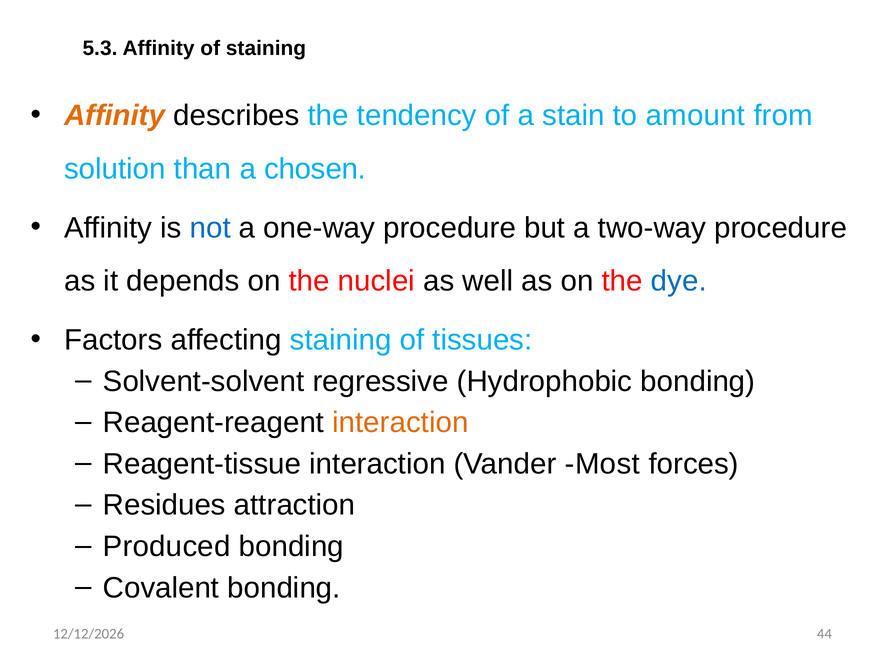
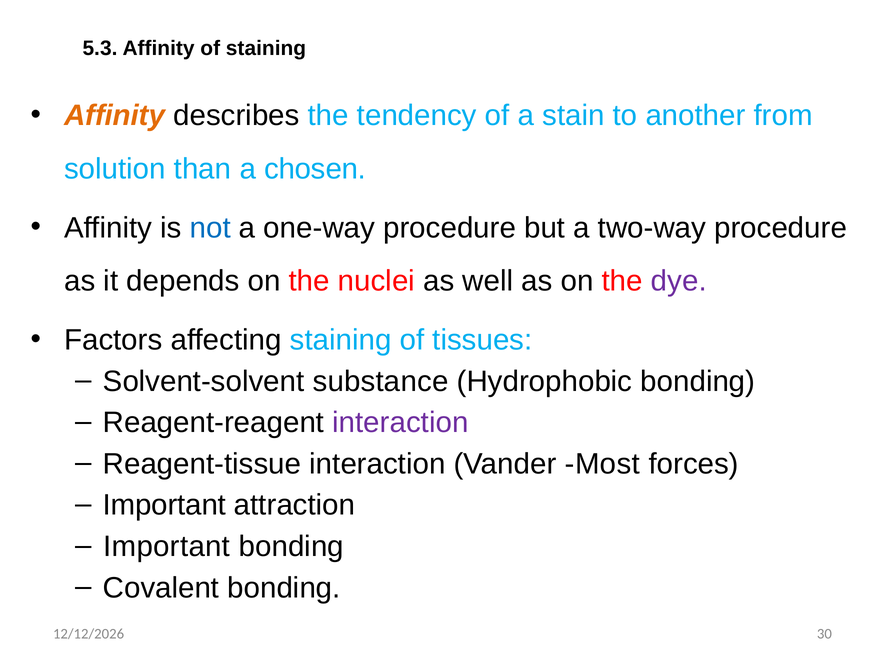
amount: amount -> another (695, 116)
dye colour: blue -> purple (679, 281)
regressive: regressive -> substance (381, 381)
interaction colour: orange -> purple (400, 422)
Residues: Residues -> Important (164, 505)
Produced: Produced -> Important (167, 546)
44: 44 -> 30 (824, 634)
